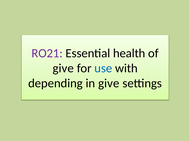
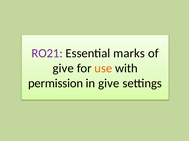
health: health -> marks (129, 53)
use colour: blue -> orange (103, 69)
depending: depending -> permission (56, 84)
